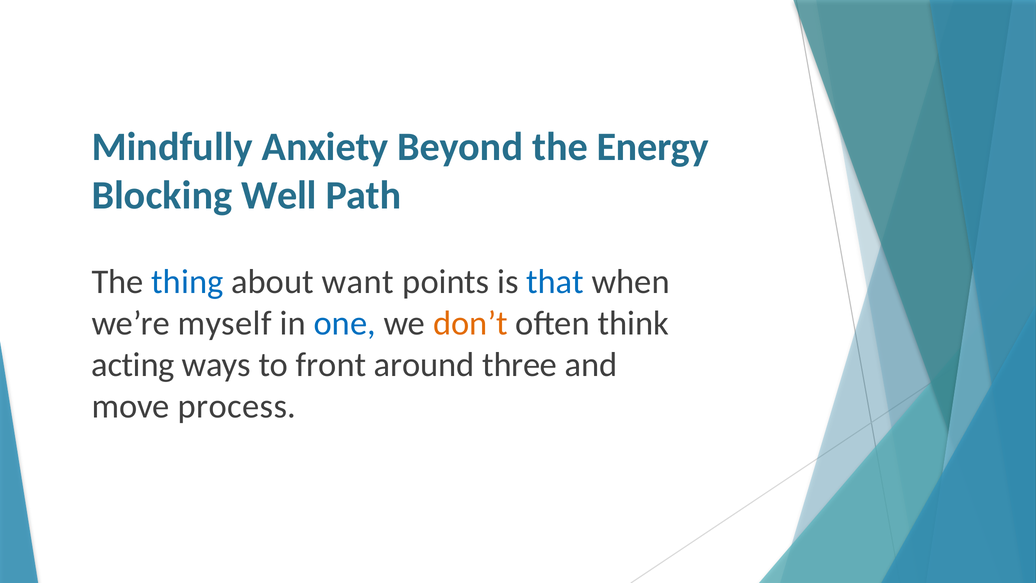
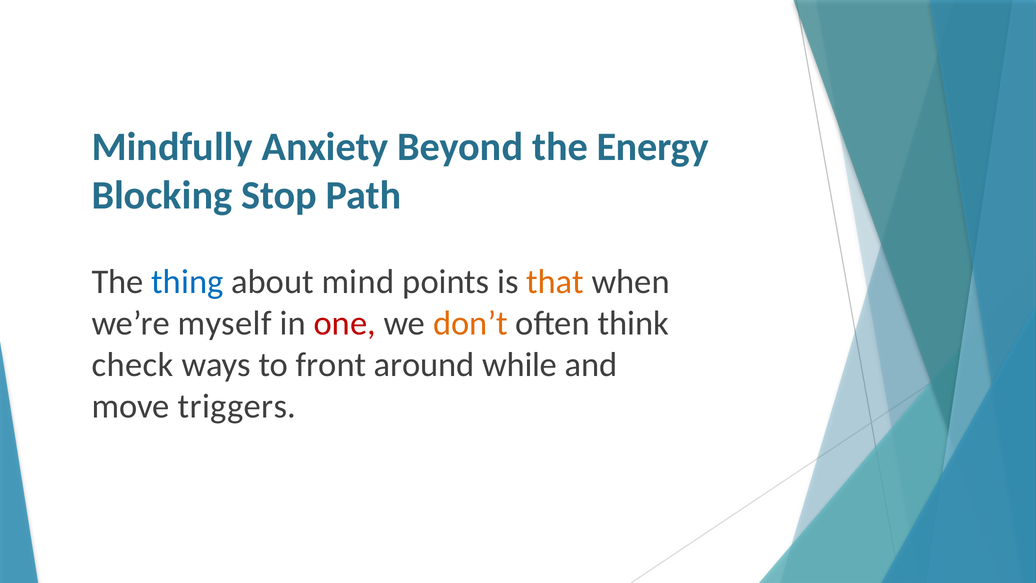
Well: Well -> Stop (279, 195)
want: want -> mind (358, 282)
that colour: blue -> orange (555, 282)
one colour: blue -> red (345, 323)
acting: acting -> check (133, 365)
three: three -> while (520, 365)
process: process -> triggers (237, 406)
